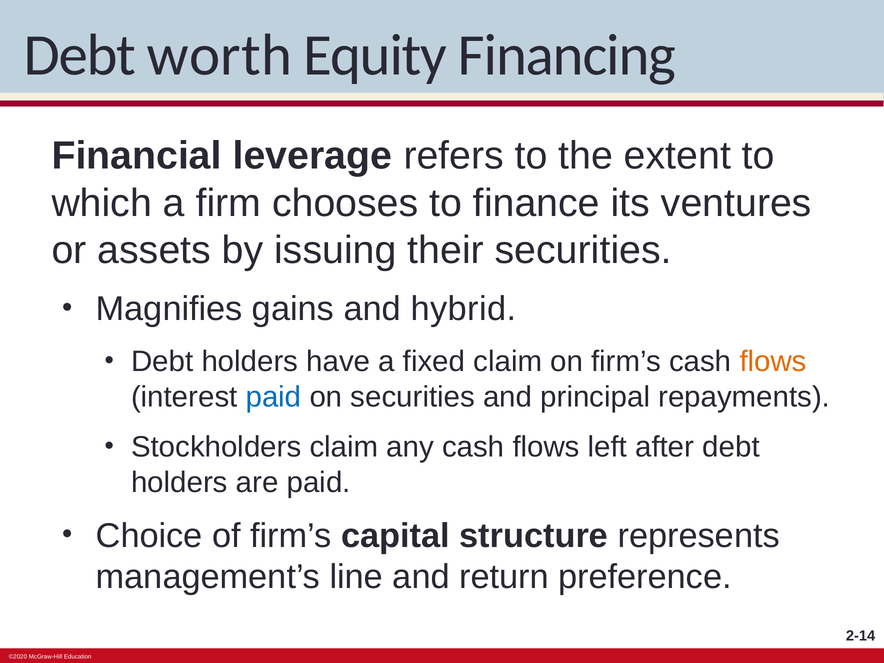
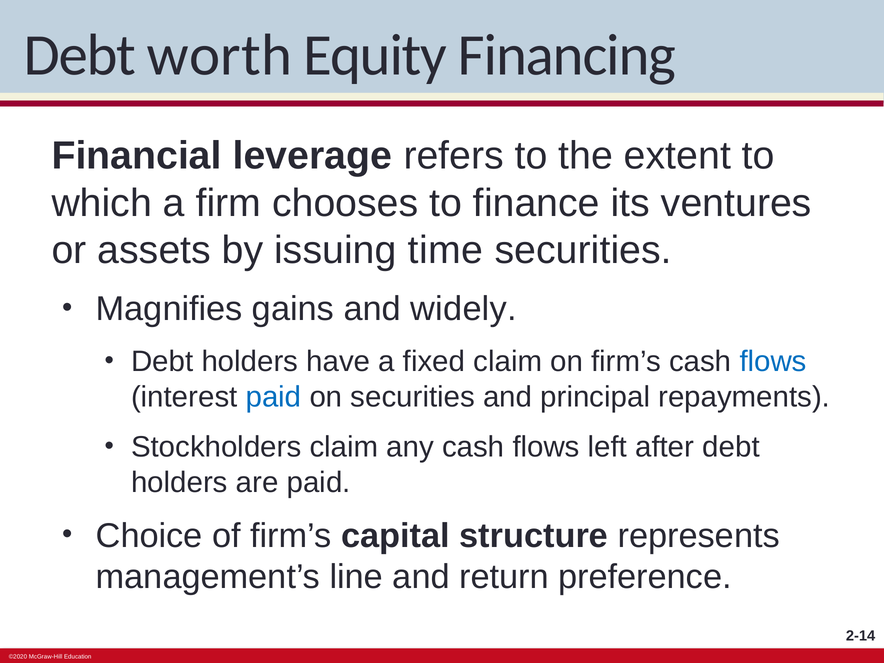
their: their -> time (445, 250)
hybrid: hybrid -> widely (464, 309)
flows colour: orange -> blue (773, 362)
